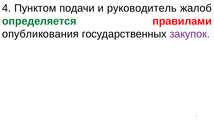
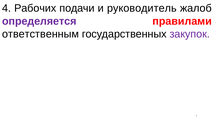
Пунктом: Пунктом -> Рабочих (35, 8)
определяется colour: green -> purple (39, 21)
опубликования: опубликования -> ответственным (40, 34)
